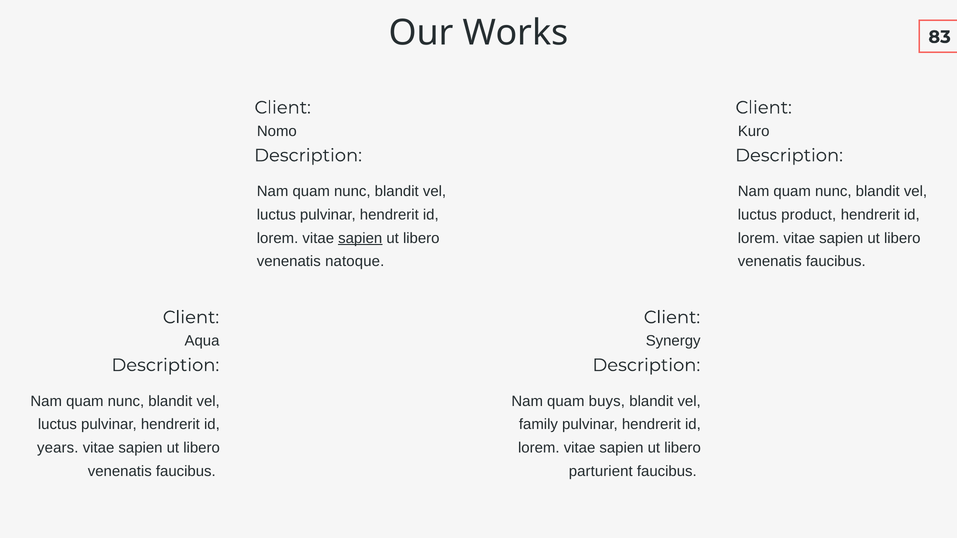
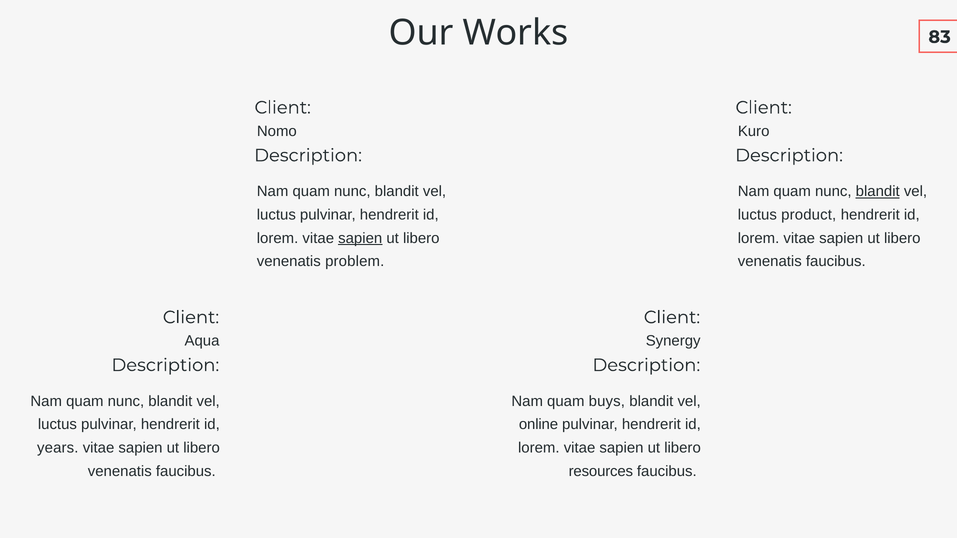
blandit underline: none -> present (878, 192)
natoque: natoque -> problem (355, 262)
family: family -> online (539, 425)
parturient: parturient -> resources (601, 471)
